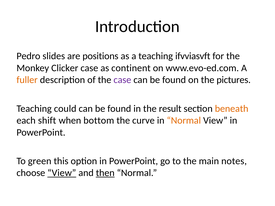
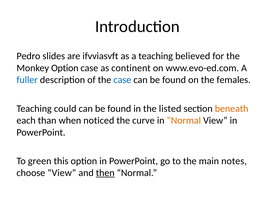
positions: positions -> ifvviasvft (100, 56)
ifvviasvft: ifvviasvft -> believed (193, 56)
Monkey Clicker: Clicker -> Option (65, 68)
fuller colour: orange -> blue (27, 80)
case colour: purple -> blue (122, 80)
pictures: pictures -> females (234, 80)
result: result -> listed (170, 109)
shift: shift -> than (47, 121)
bottom: bottom -> noticed (99, 121)
View underline: present -> none (62, 173)
